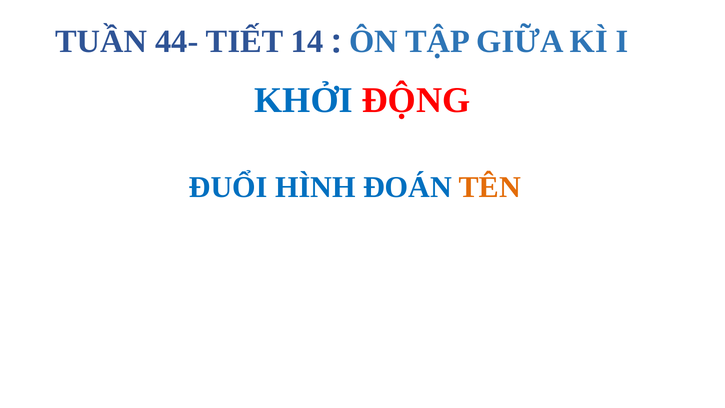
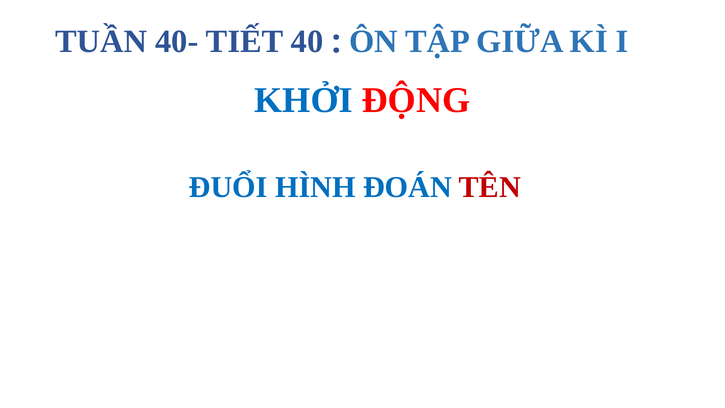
44-: 44- -> 40- (177, 42)
14: 14 -> 40 (307, 42)
TÊN colour: orange -> red (490, 187)
